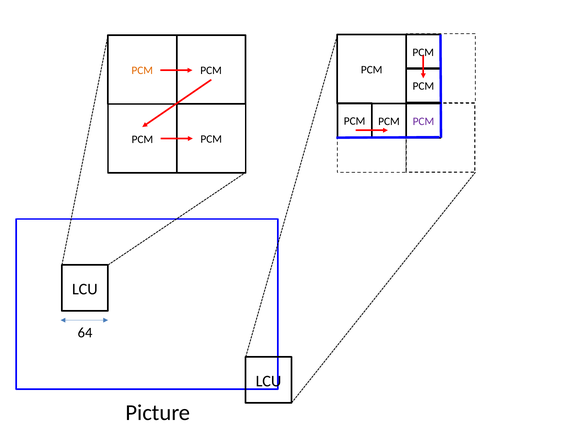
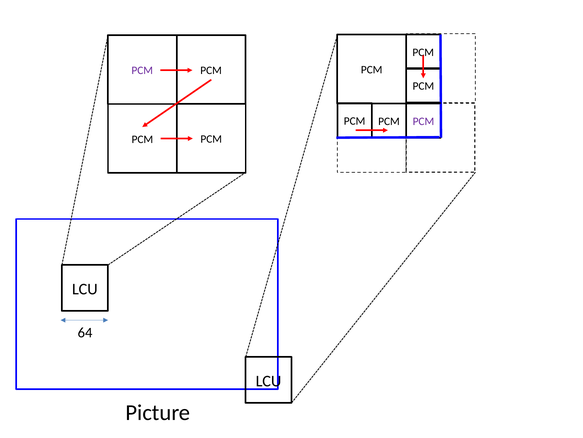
PCM colour: orange -> purple (142, 70)
